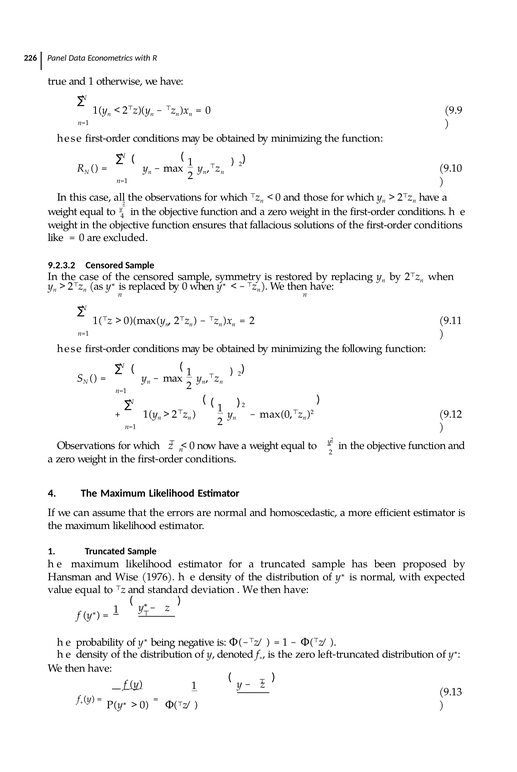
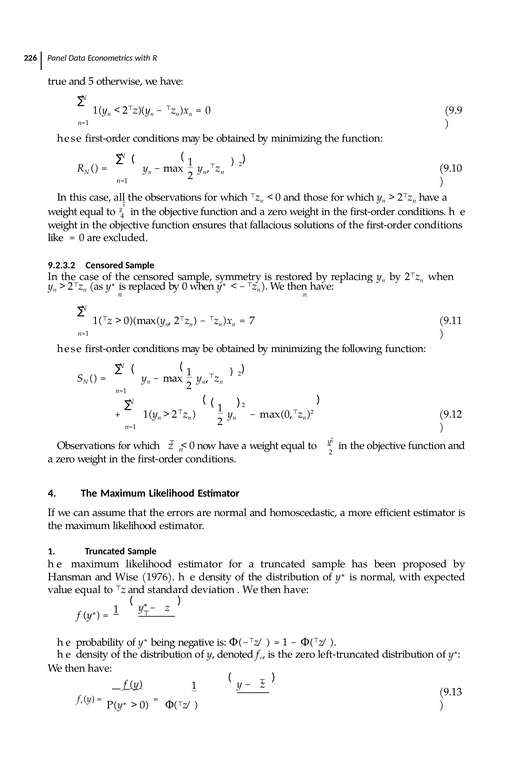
and 1: 1 -> 5 (91, 81)
2: 2 -> 7 (252, 321)
